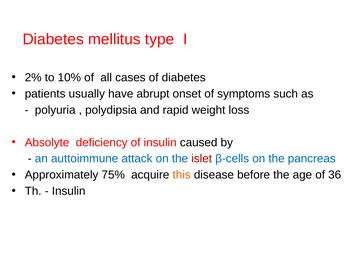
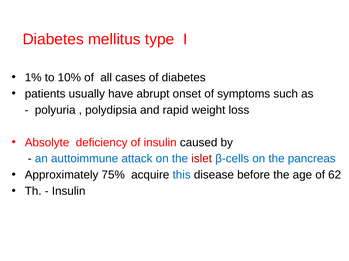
2%: 2% -> 1% (33, 78)
this colour: orange -> blue (182, 175)
36: 36 -> 62 (335, 175)
